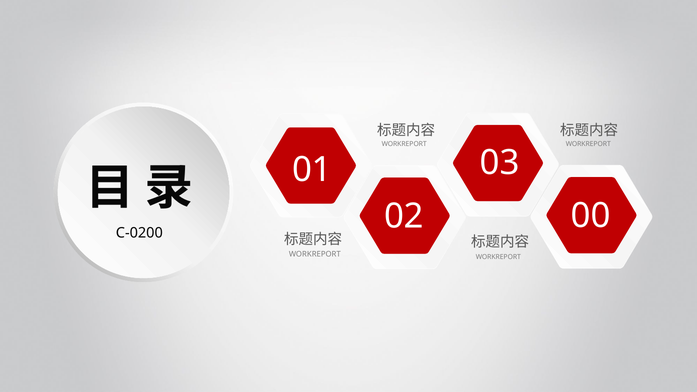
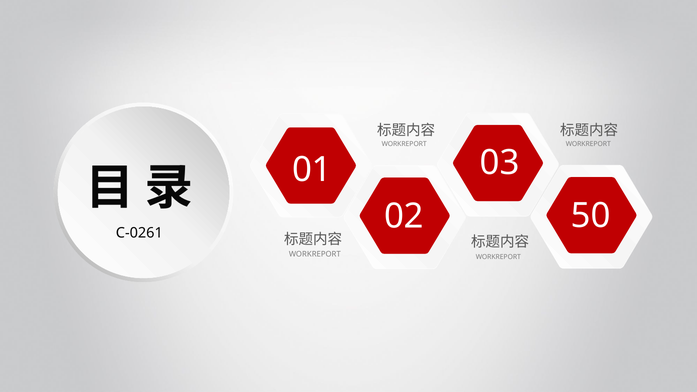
00: 00 -> 50 (591, 216)
C-0200: C-0200 -> C-0261 (139, 233)
